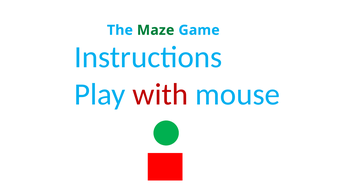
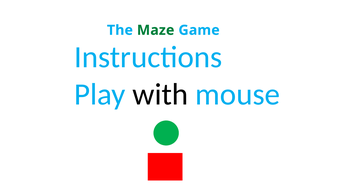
with colour: red -> black (160, 94)
